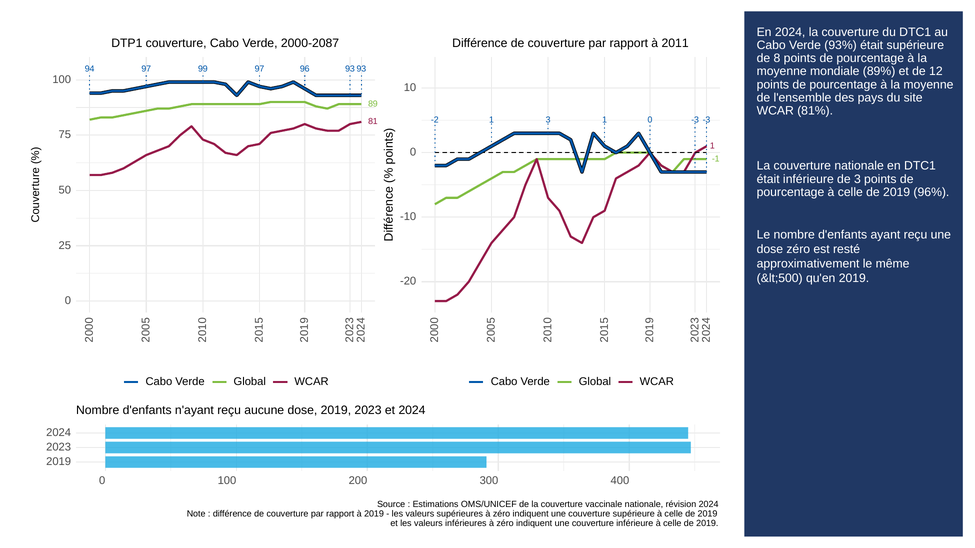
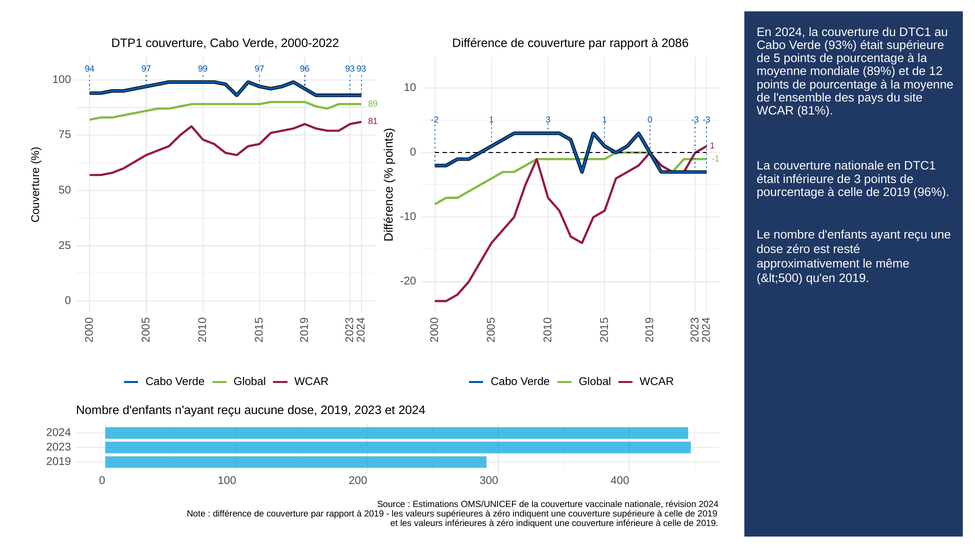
2011: 2011 -> 2086 (675, 43)
2000-2087: 2000-2087 -> 2000-2022 (310, 43)
de 8: 8 -> 5 (777, 58)
